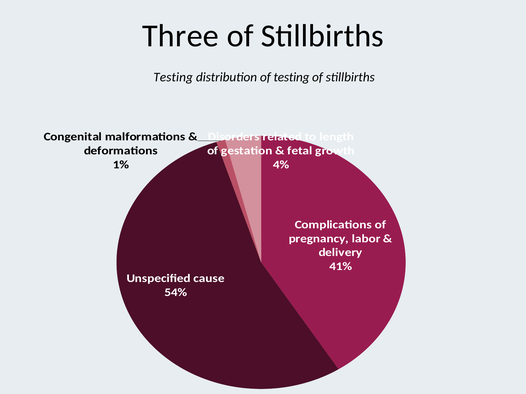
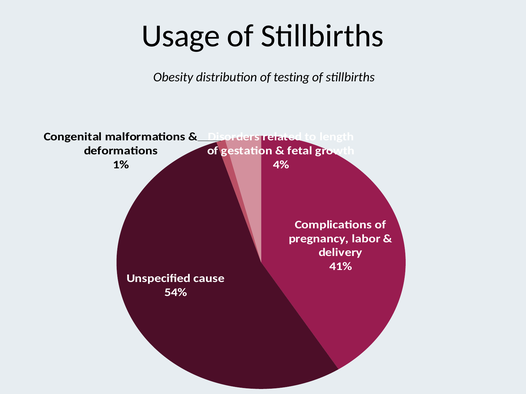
Three: Three -> Usage (181, 36)
Testing: Testing -> Obesity (173, 77)
